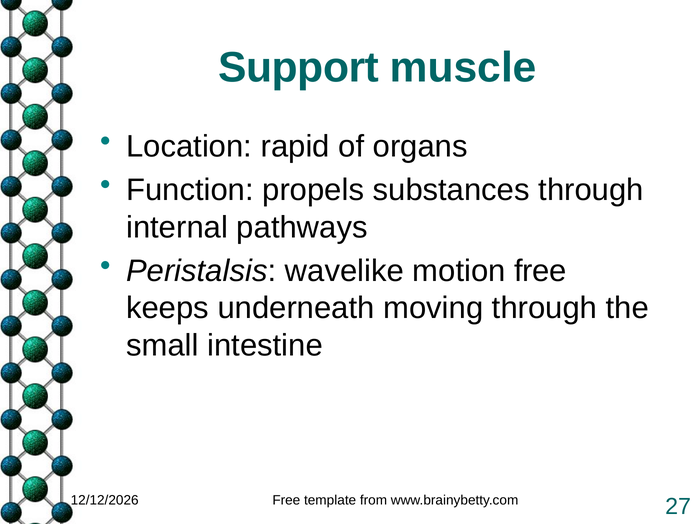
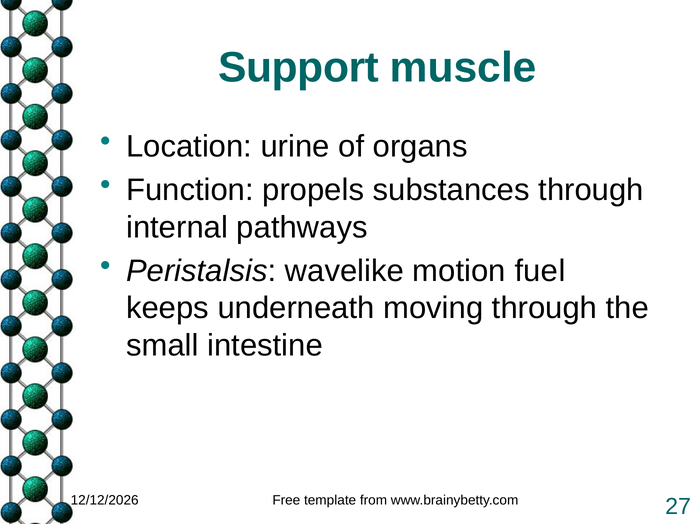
rapid: rapid -> urine (295, 146)
motion free: free -> fuel (540, 271)
